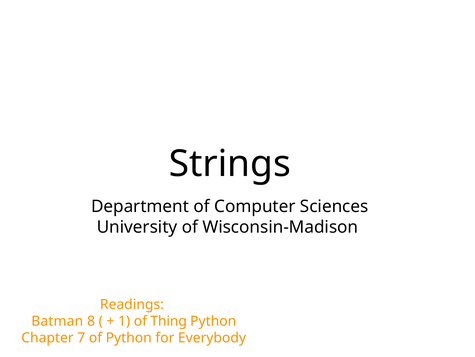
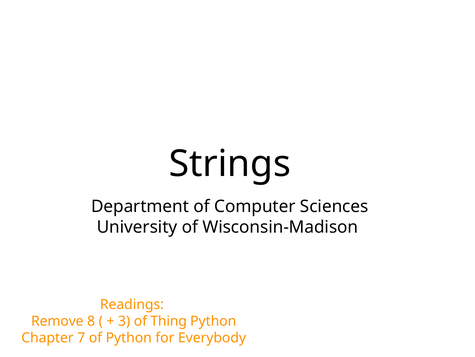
Batman: Batman -> Remove (57, 321)
1: 1 -> 3 (124, 321)
